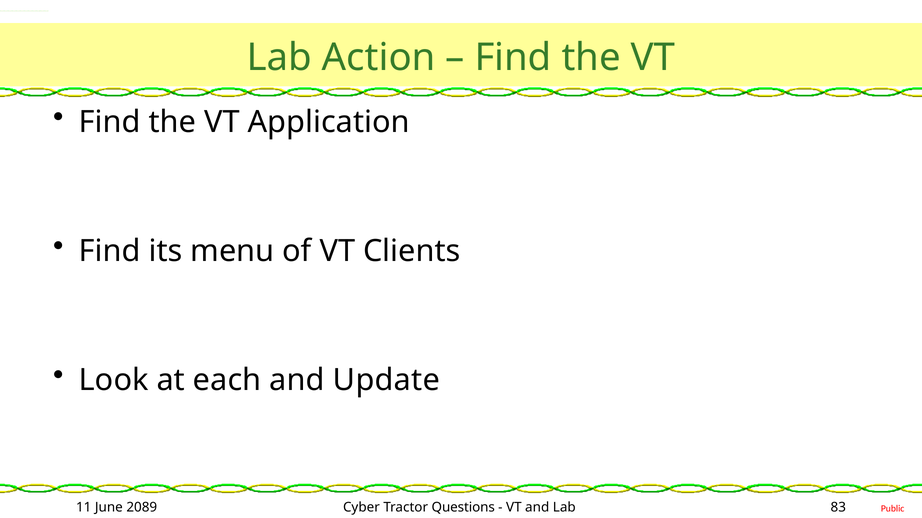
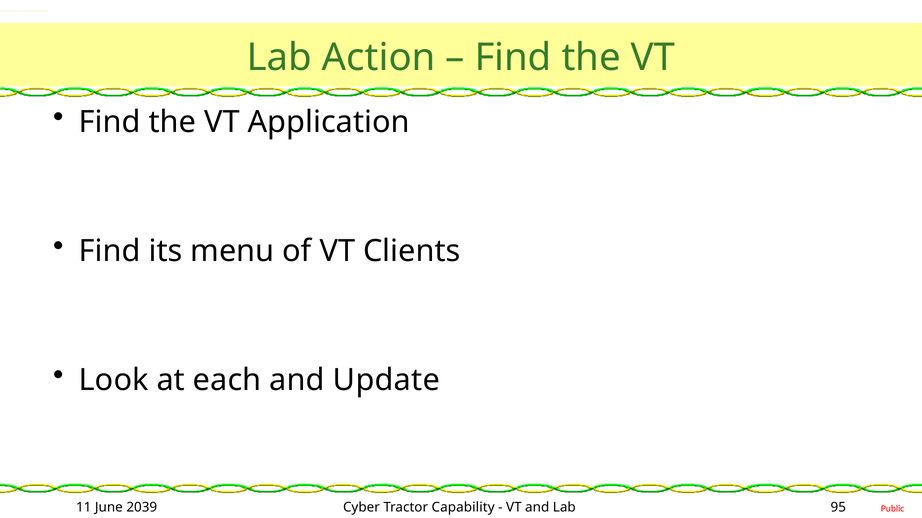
2089: 2089 -> 2039 (142, 508)
Questions: Questions -> Capability (463, 508)
83: 83 -> 95 (838, 508)
